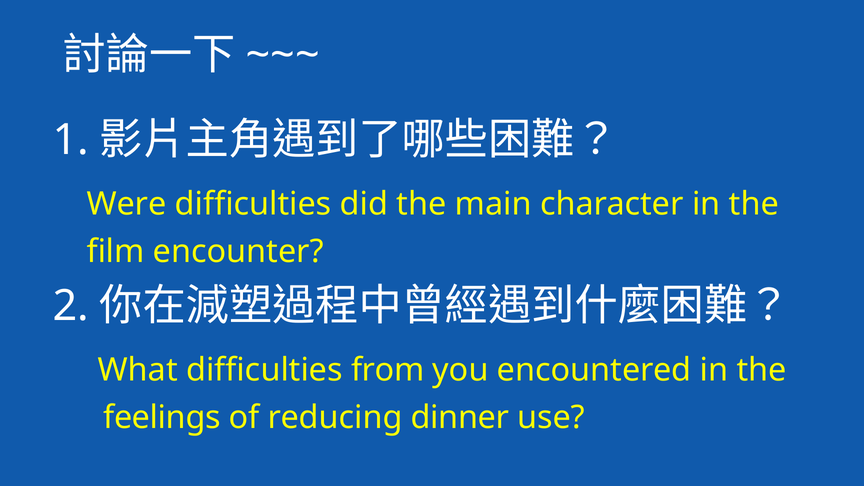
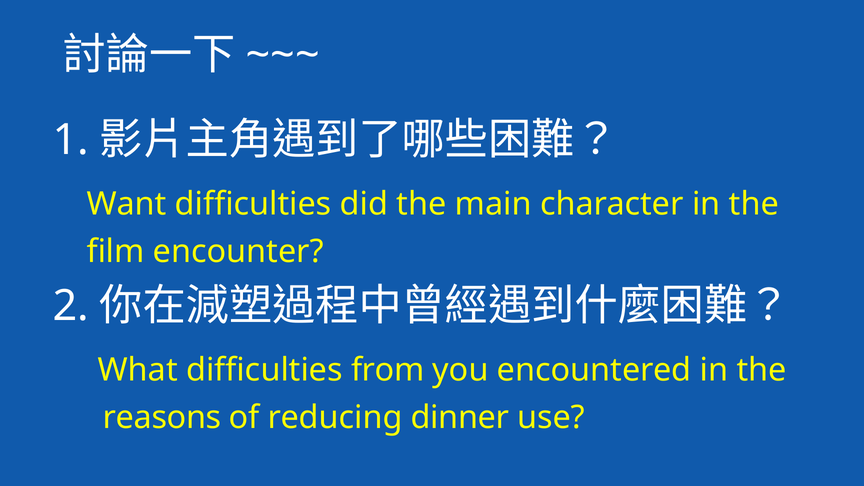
Were: Were -> Want (127, 204)
feelings: feelings -> reasons (162, 418)
